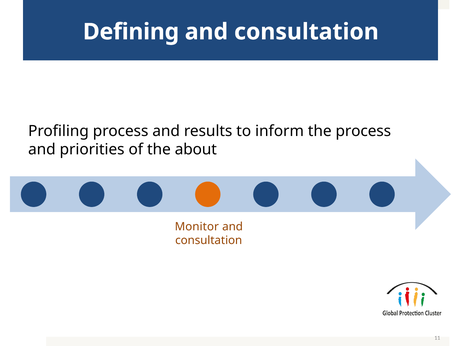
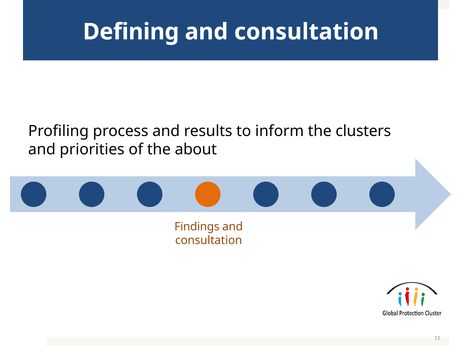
the process: process -> clusters (363, 131)
Monitor: Monitor -> Findings (197, 226)
